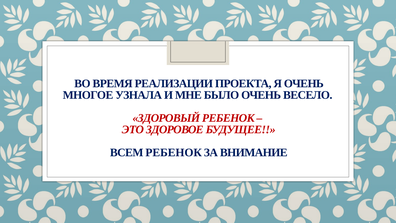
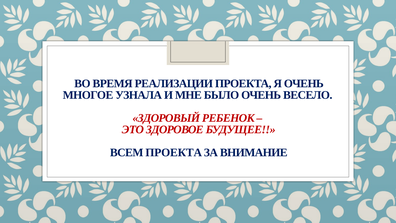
ВСЕМ РЕБЕНОК: РЕБЕНОК -> ПРОЕКТА (174, 152)
